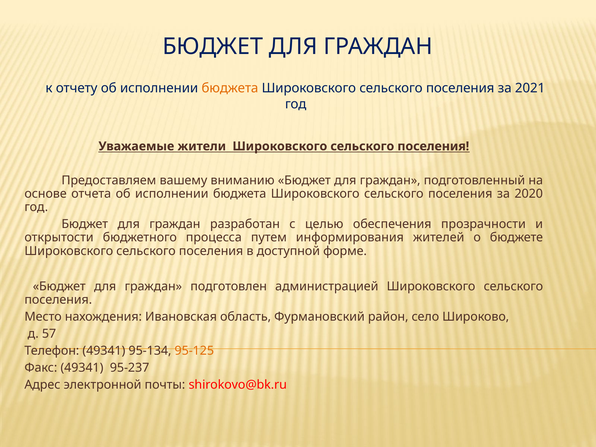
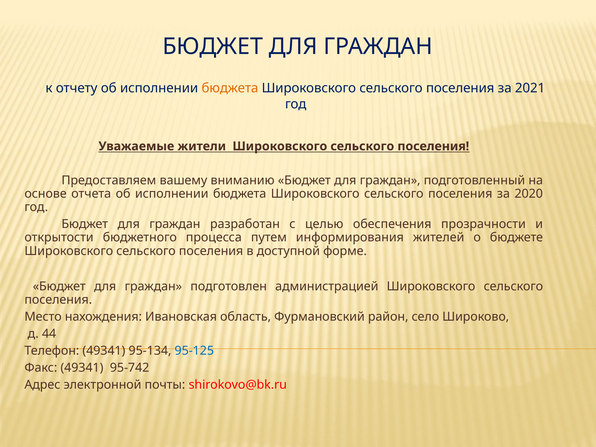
57: 57 -> 44 (49, 334)
95-125 colour: orange -> blue (194, 351)
95-237: 95-237 -> 95-742 (130, 368)
